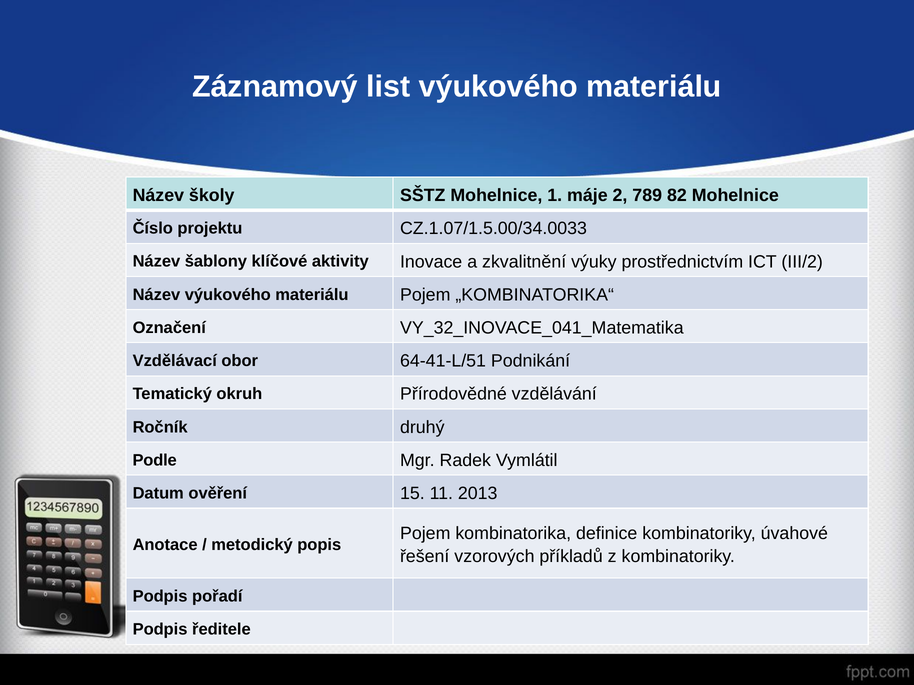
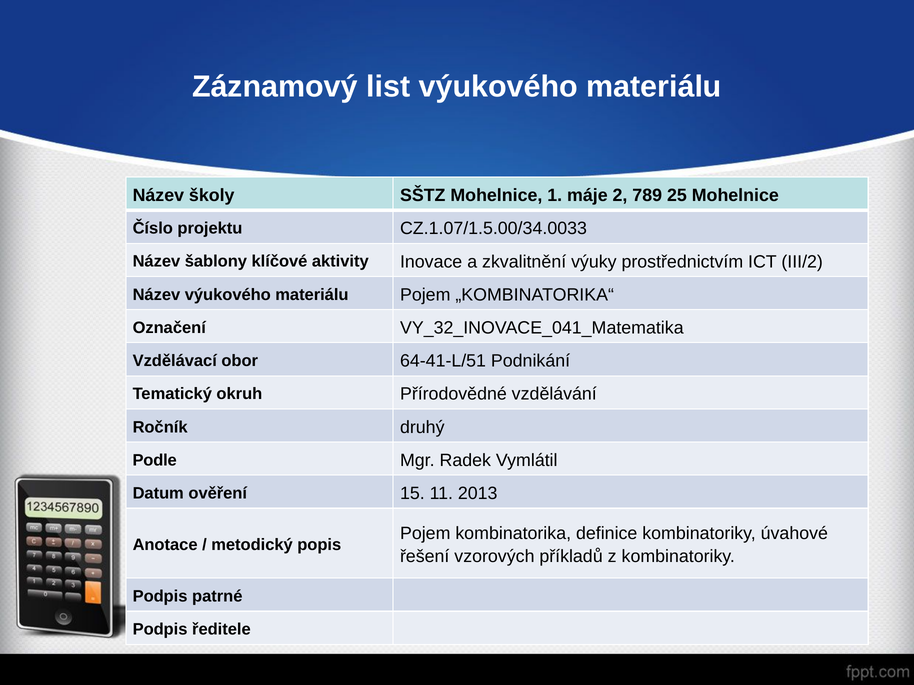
82: 82 -> 25 (677, 196)
pořadí: pořadí -> patrné (217, 597)
